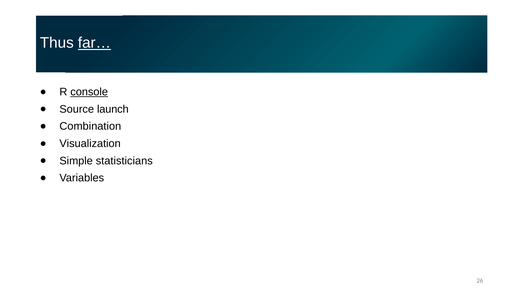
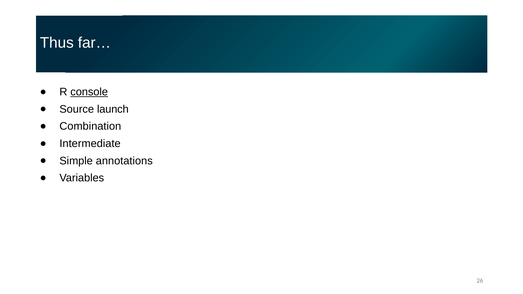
far… underline: present -> none (94, 43)
Visualization: Visualization -> Intermediate (90, 144)
statisticians: statisticians -> annotations (124, 161)
